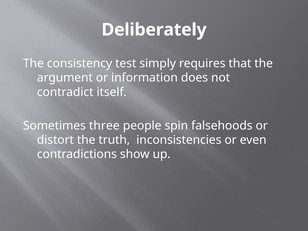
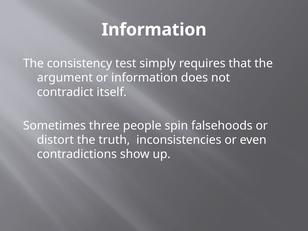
Deliberately: Deliberately -> Information (154, 30)
